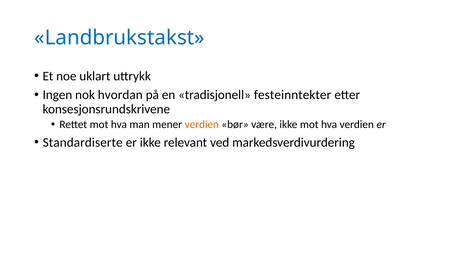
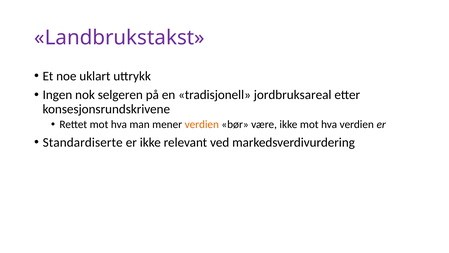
Landbrukstakst colour: blue -> purple (119, 38)
hvordan: hvordan -> selgeren (120, 95)
festeinntekter: festeinntekter -> jordbruksareal (293, 95)
